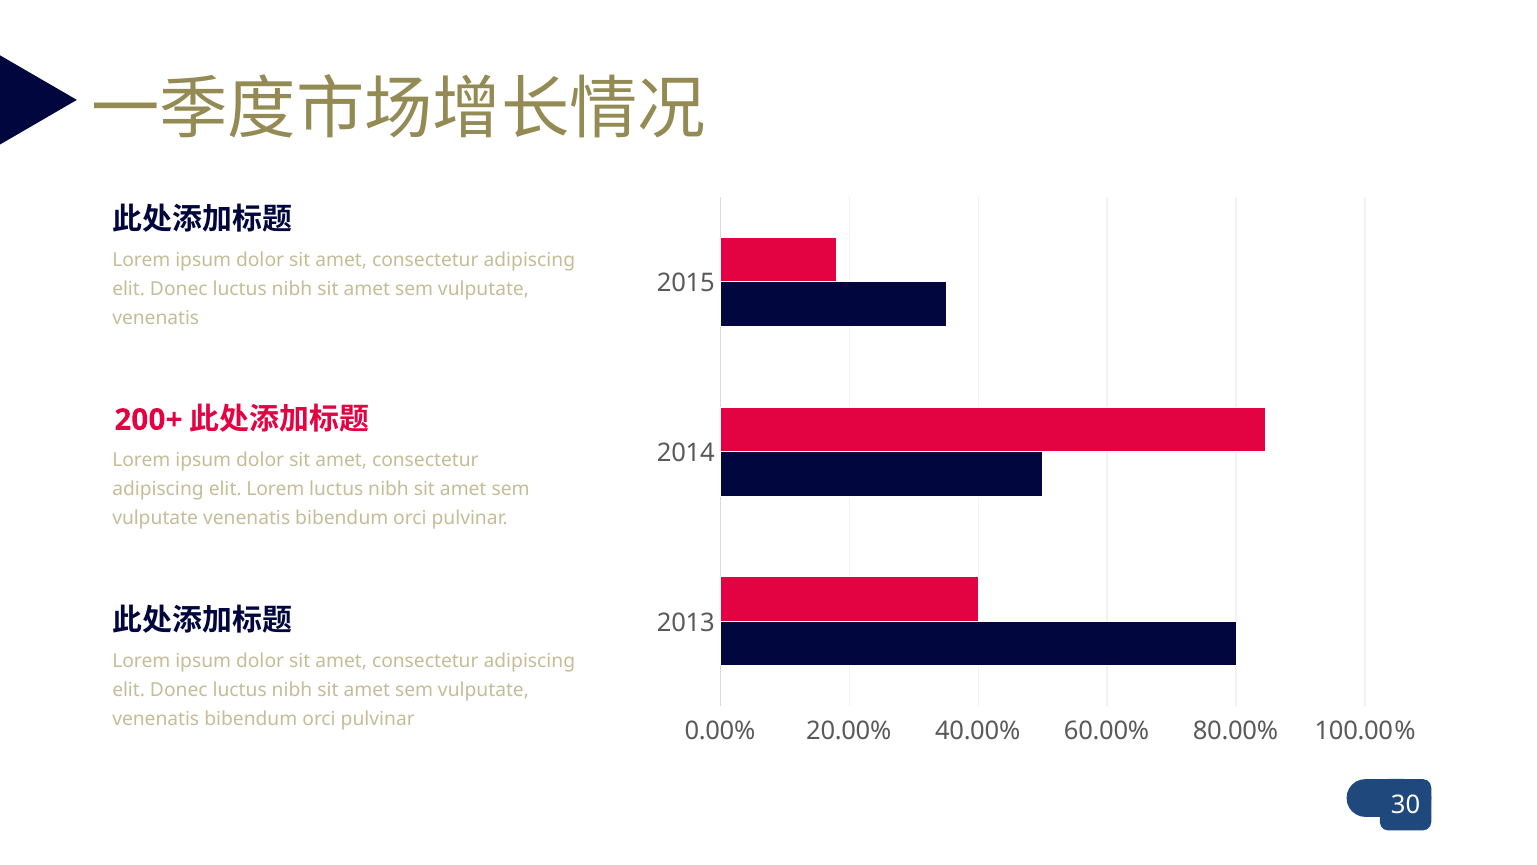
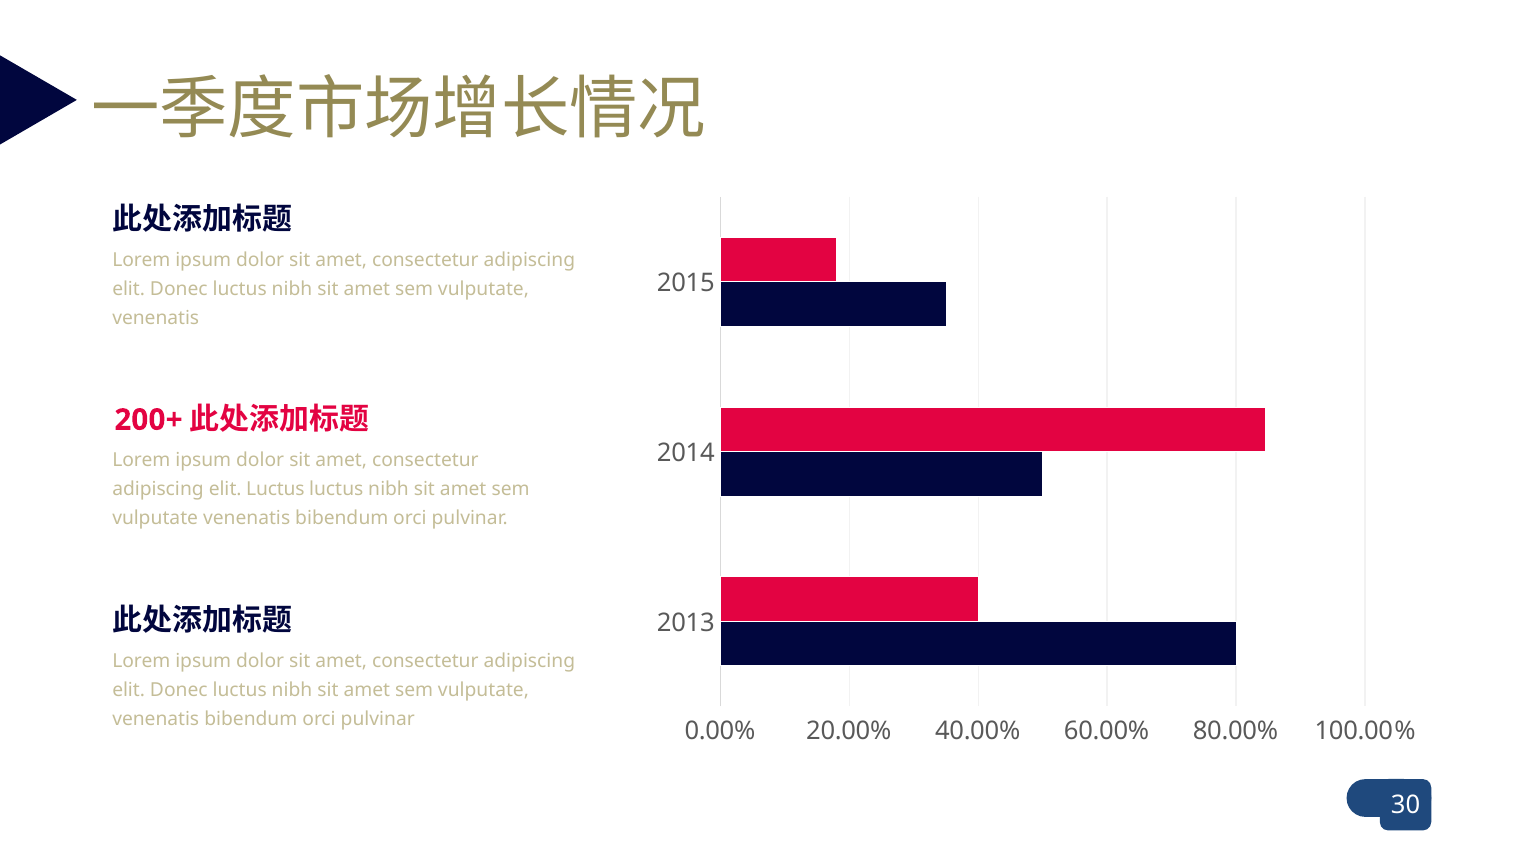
elit Lorem: Lorem -> Luctus (275, 489)
